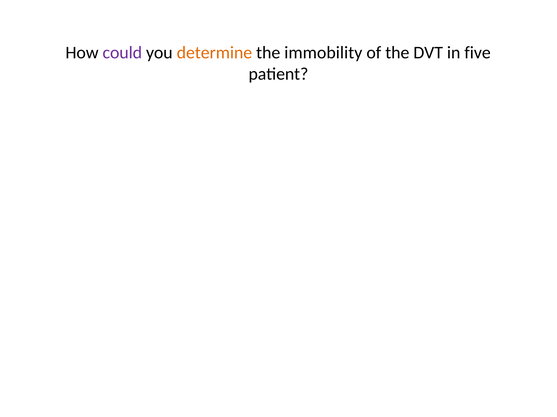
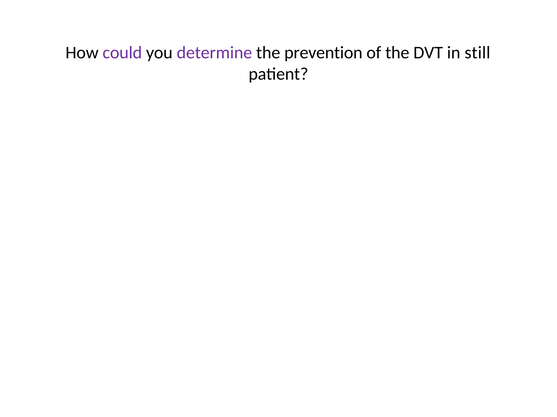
determine colour: orange -> purple (214, 53)
immobility: immobility -> prevention (323, 53)
five: five -> still (477, 53)
